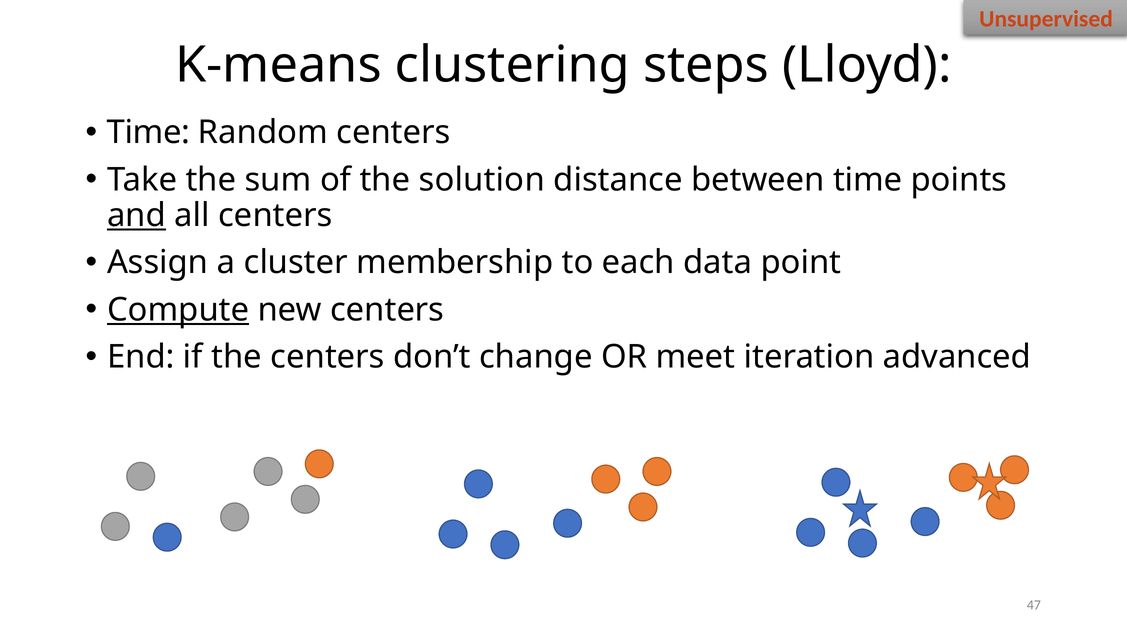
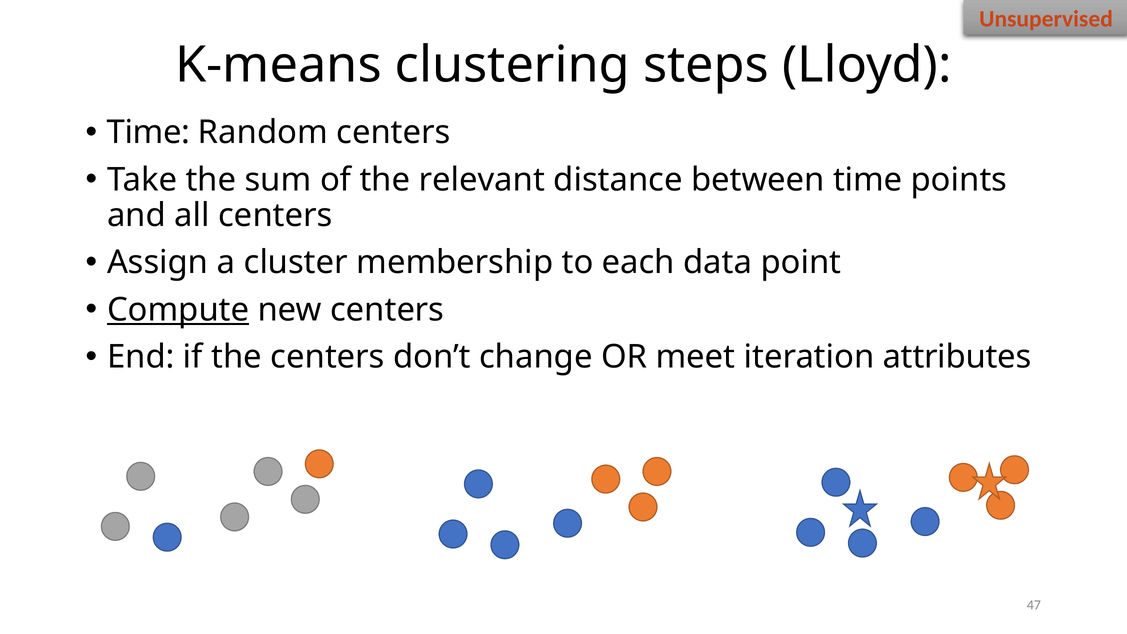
solution: solution -> relevant (482, 180)
and underline: present -> none (137, 215)
advanced: advanced -> attributes (957, 357)
